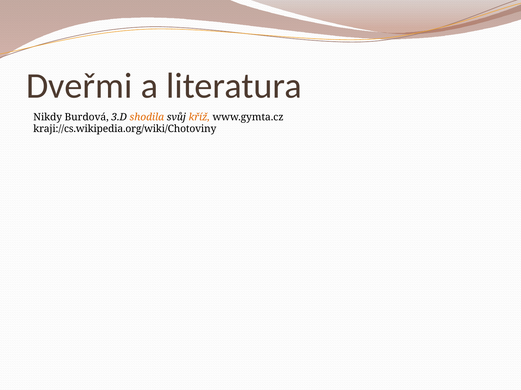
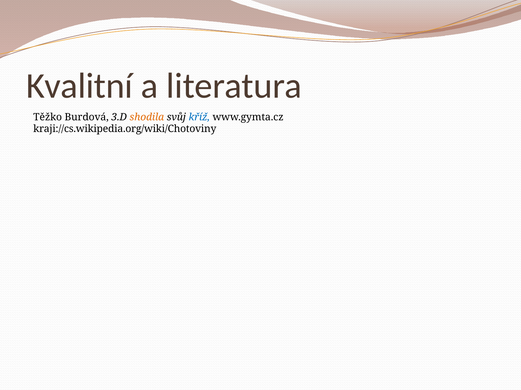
Dveřmi: Dveřmi -> Kvalitní (79, 86)
Nikdy: Nikdy -> Těžko (48, 117)
kříž colour: orange -> blue (199, 117)
